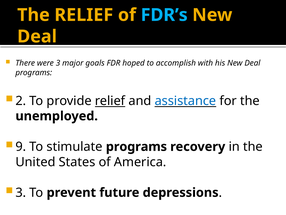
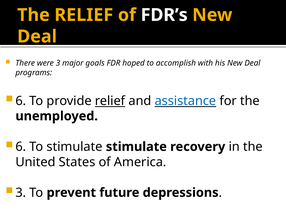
FDR’s colour: light blue -> white (164, 15)
2: 2 -> 6 (21, 101)
9: 9 -> 6 (21, 146)
stimulate programs: programs -> stimulate (136, 146)
